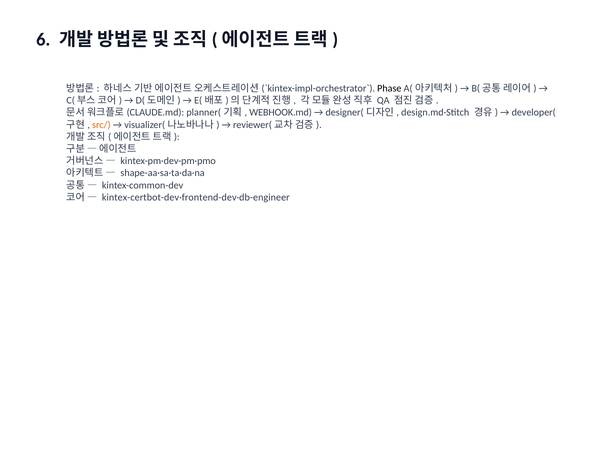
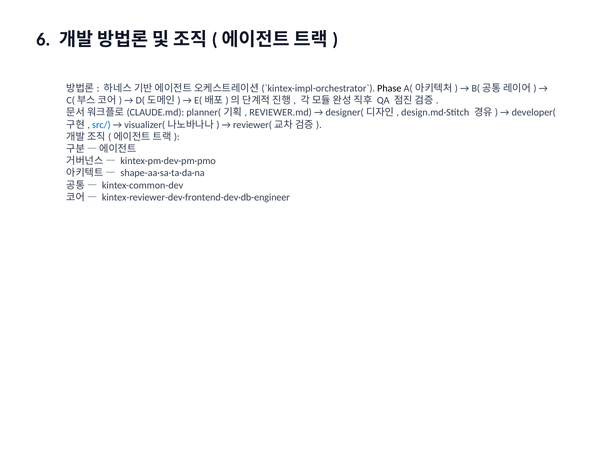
WEBHOOK.md: WEBHOOK.md -> REVIEWER.md (281, 113)
src/ colour: orange -> blue (101, 125)
kintex-certbot-dev·frontend-dev·db-engineer: kintex-certbot-dev·frontend-dev·db-engineer -> kintex-reviewer-dev·frontend-dev·db-engineer (196, 197)
